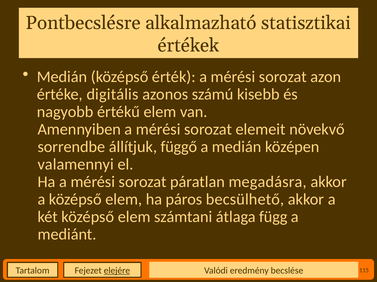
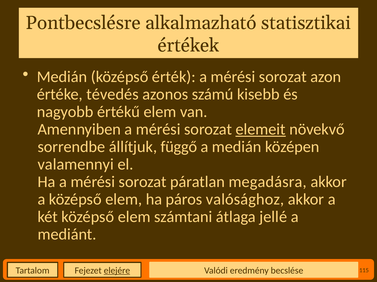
digitális: digitális -> tévedés (113, 94)
elemeit underline: none -> present (261, 130)
becsülhető: becsülhető -> valósághoz (245, 200)
függ: függ -> jellé (273, 217)
